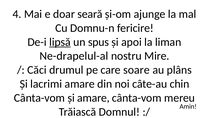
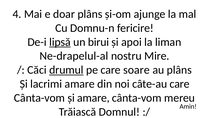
doar seară: seară -> plâns (90, 14)
spus: spus -> birui (99, 42)
drumul underline: none -> present (66, 70)
câte-au chin: chin -> care (180, 84)
